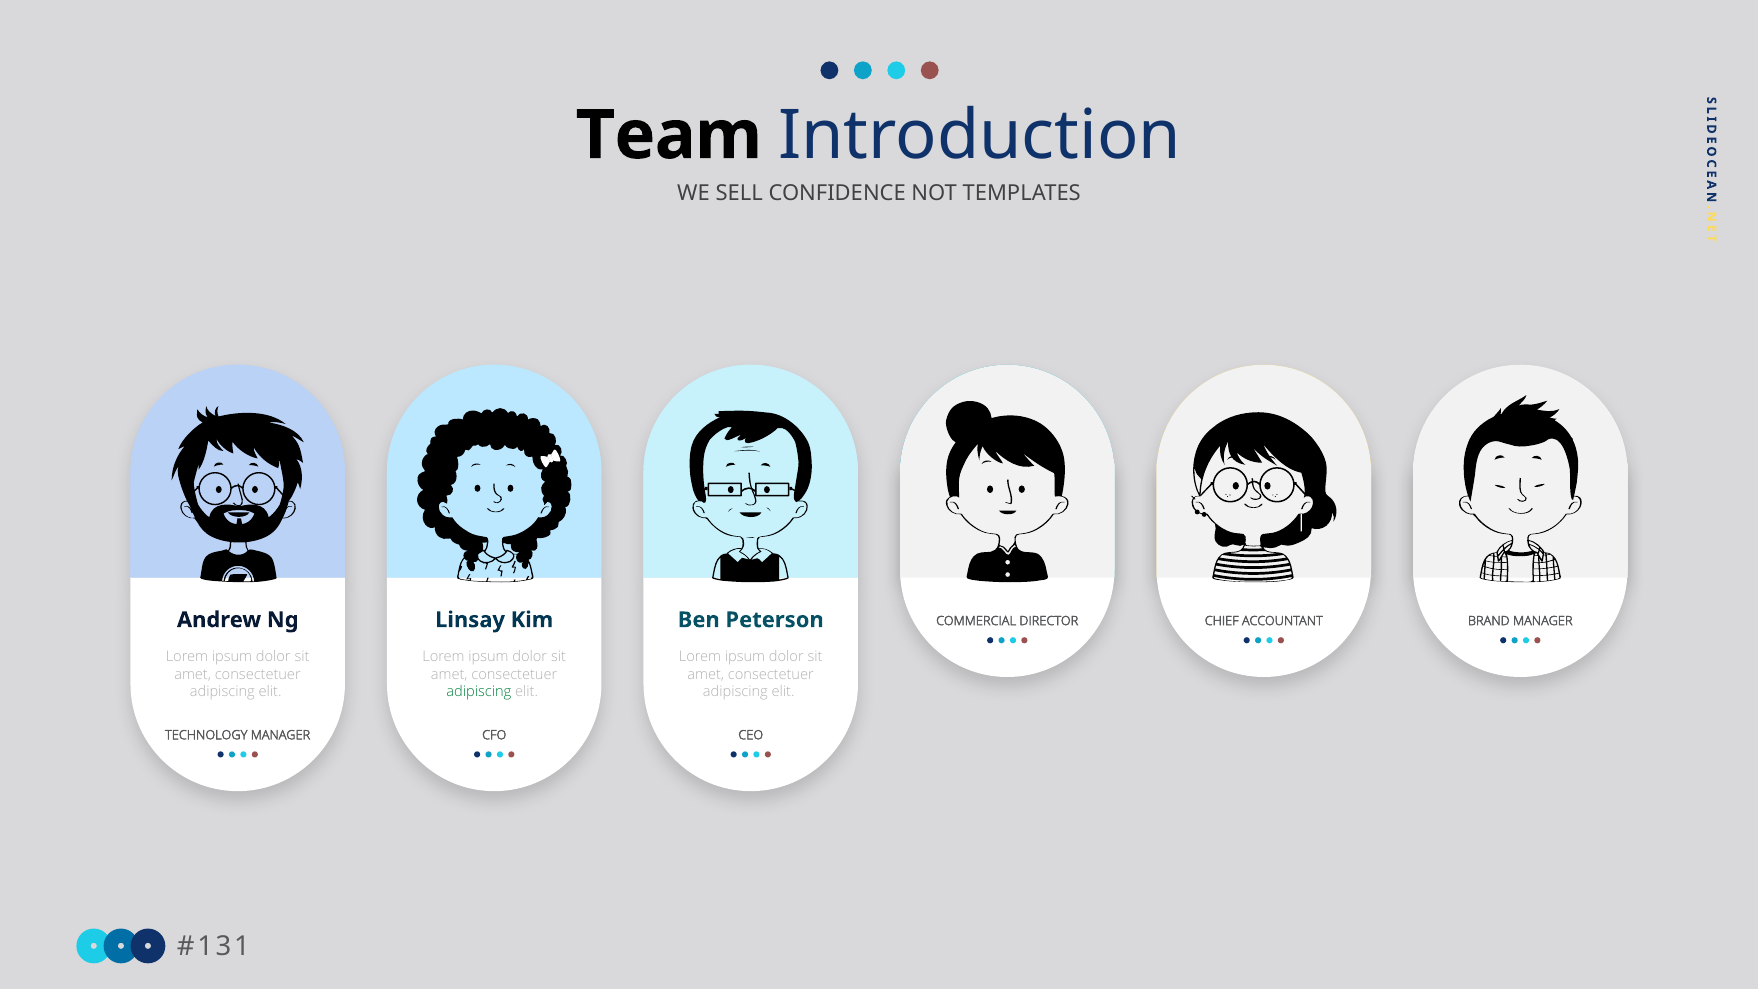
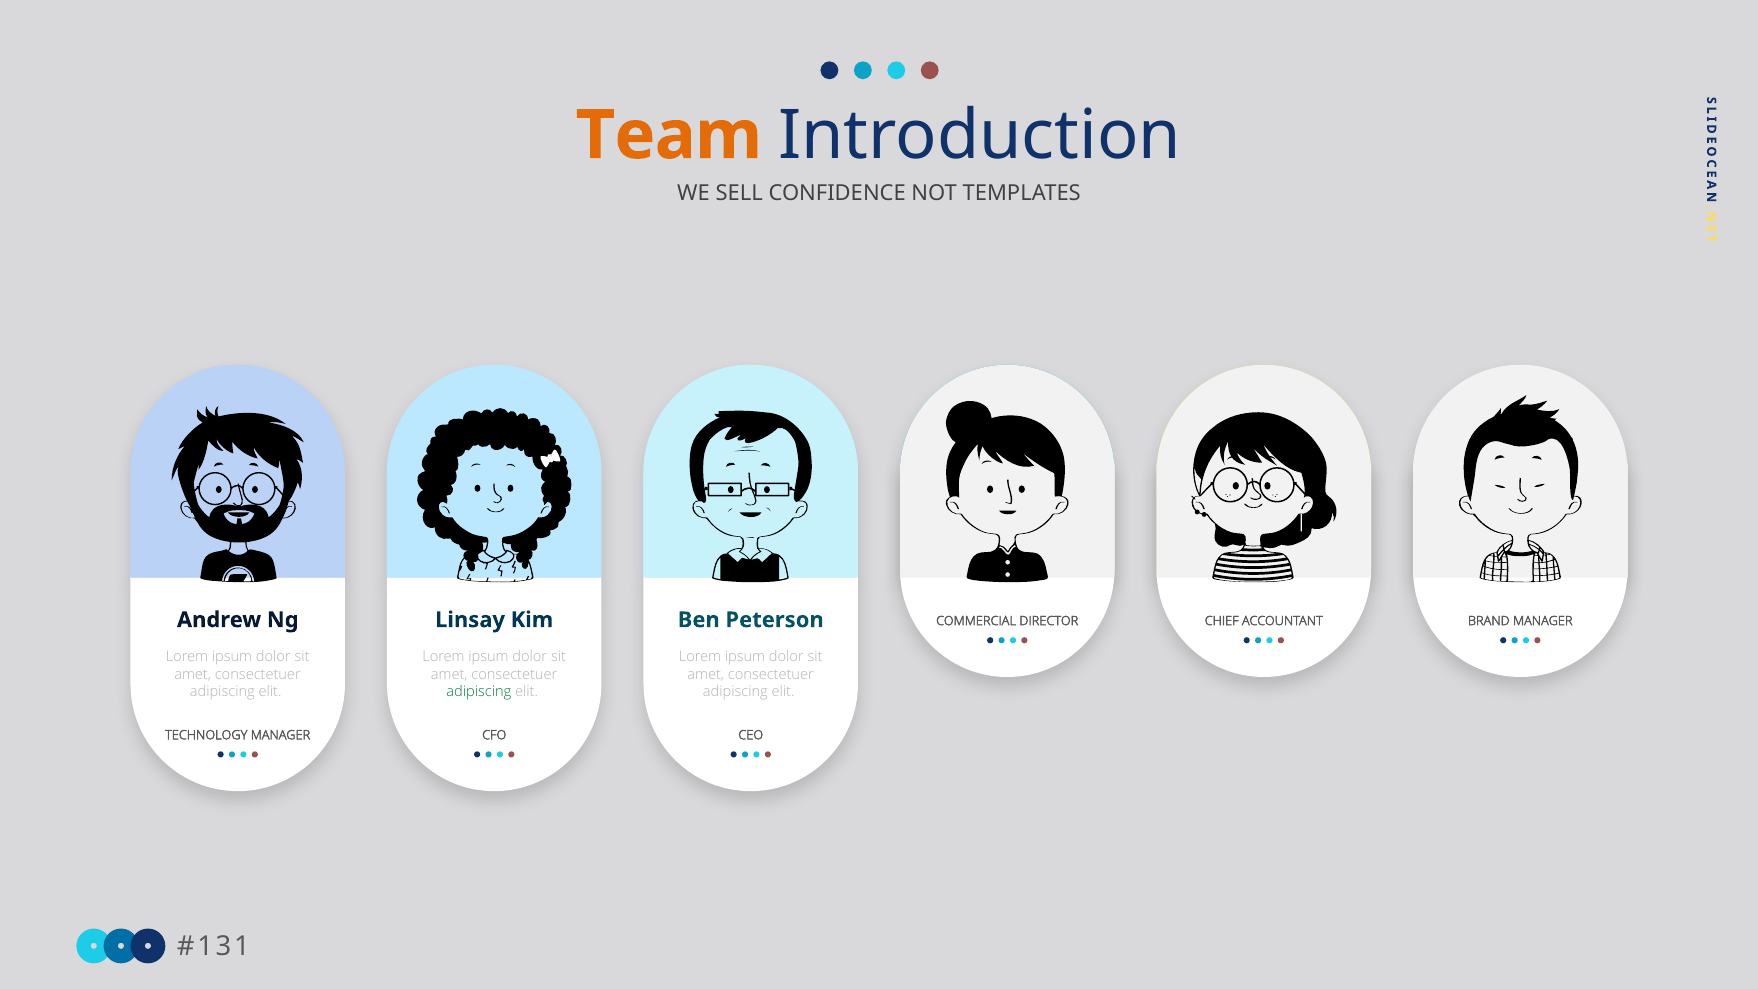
Team colour: black -> orange (669, 136)
